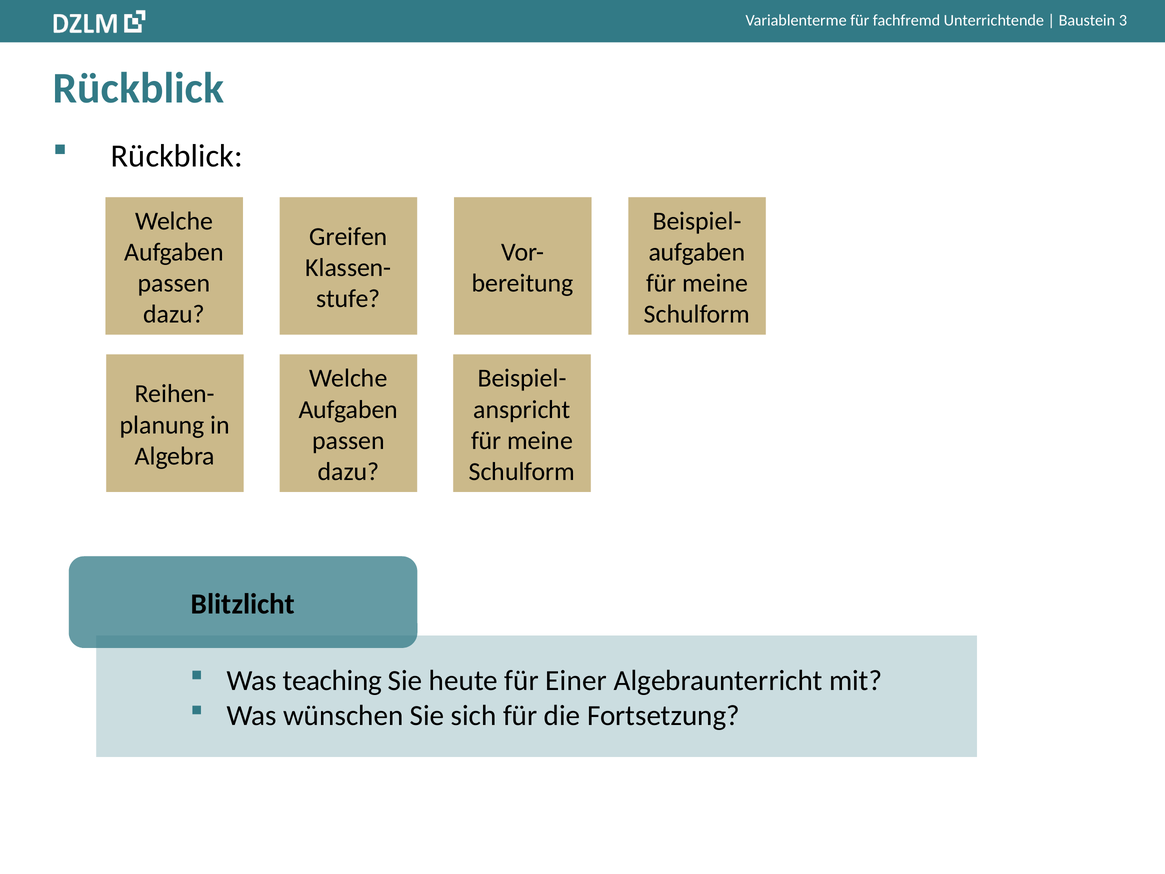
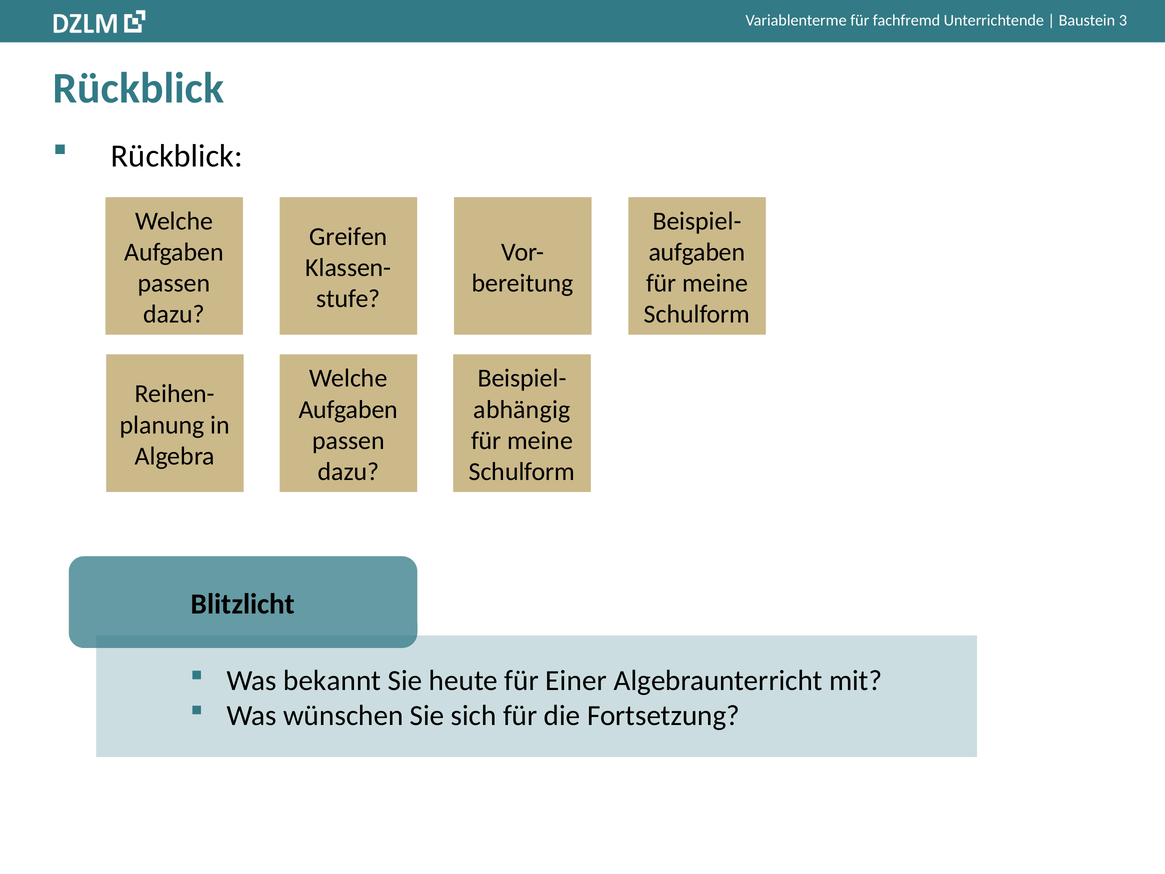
anspricht: anspricht -> abhängig (522, 409)
teaching: teaching -> bekannt (332, 681)
